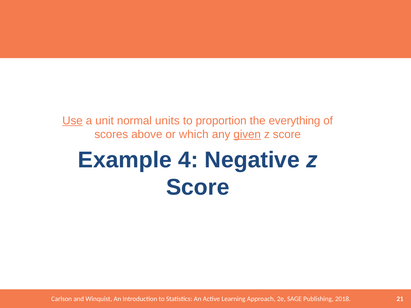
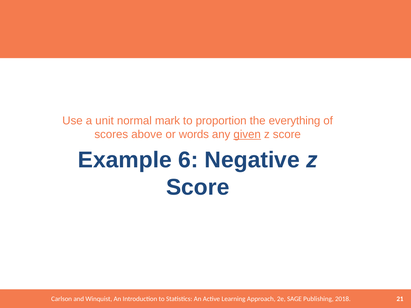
Use underline: present -> none (72, 121)
units: units -> mark (167, 121)
which: which -> words (194, 135)
4: 4 -> 6 (188, 160)
